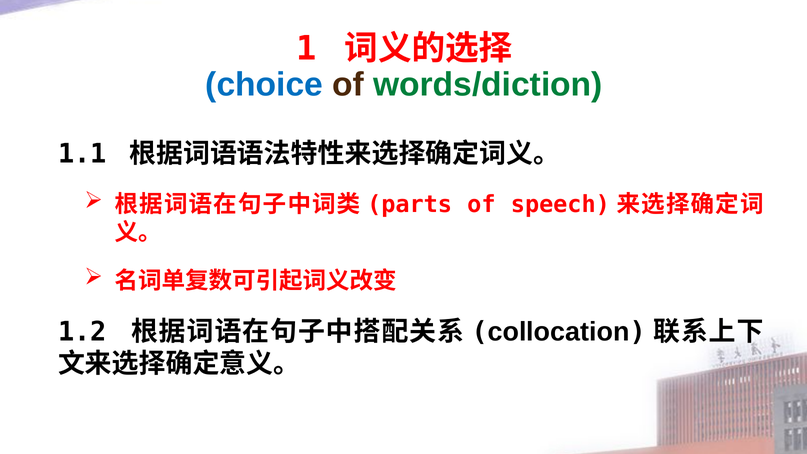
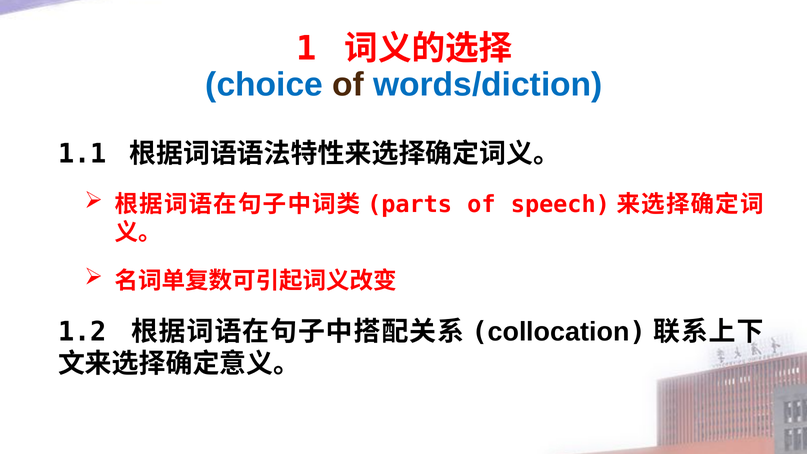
words/diction colour: green -> blue (488, 85)
